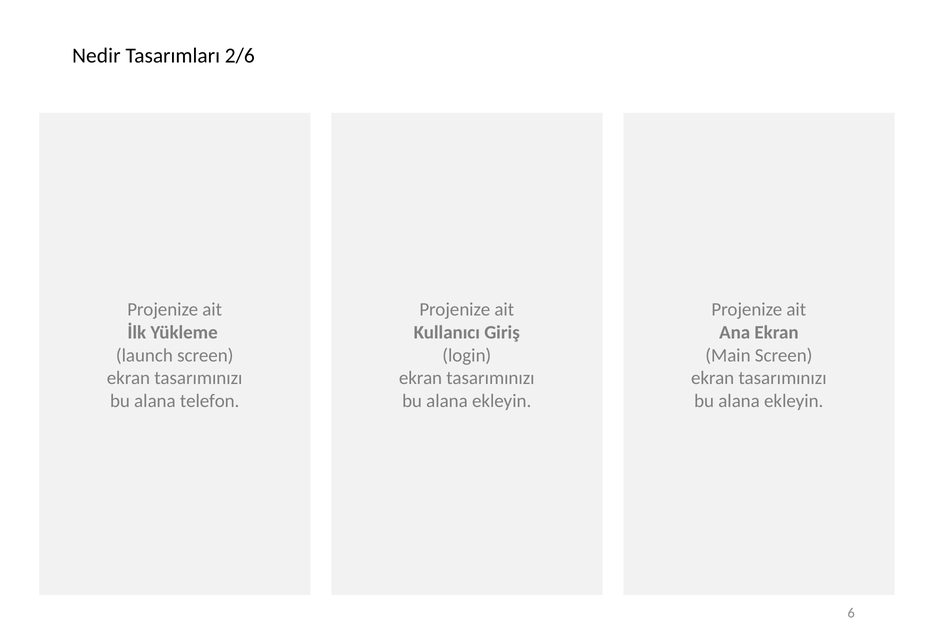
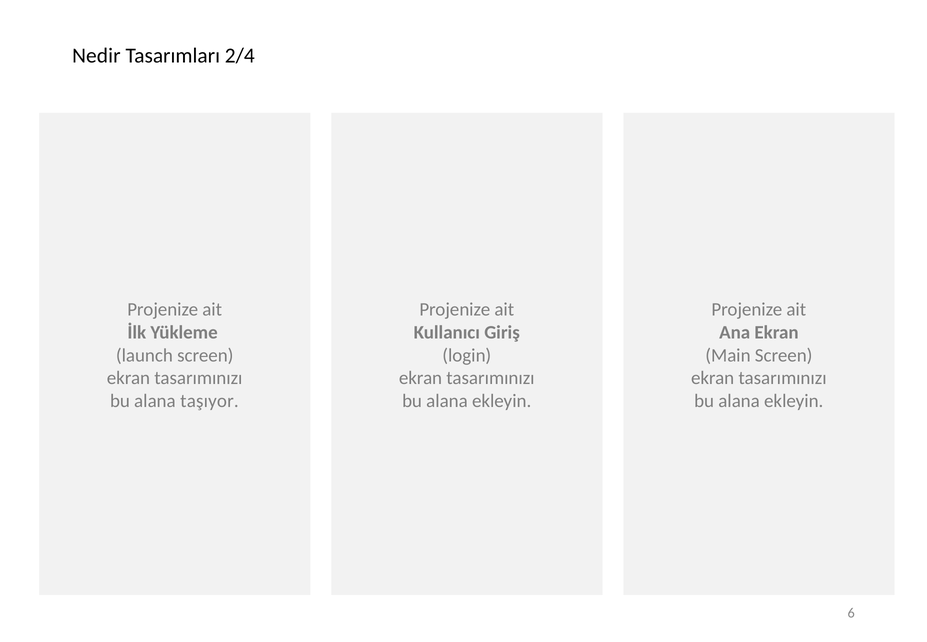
2/6: 2/6 -> 2/4 (240, 56)
telefon: telefon -> taşıyor (209, 401)
